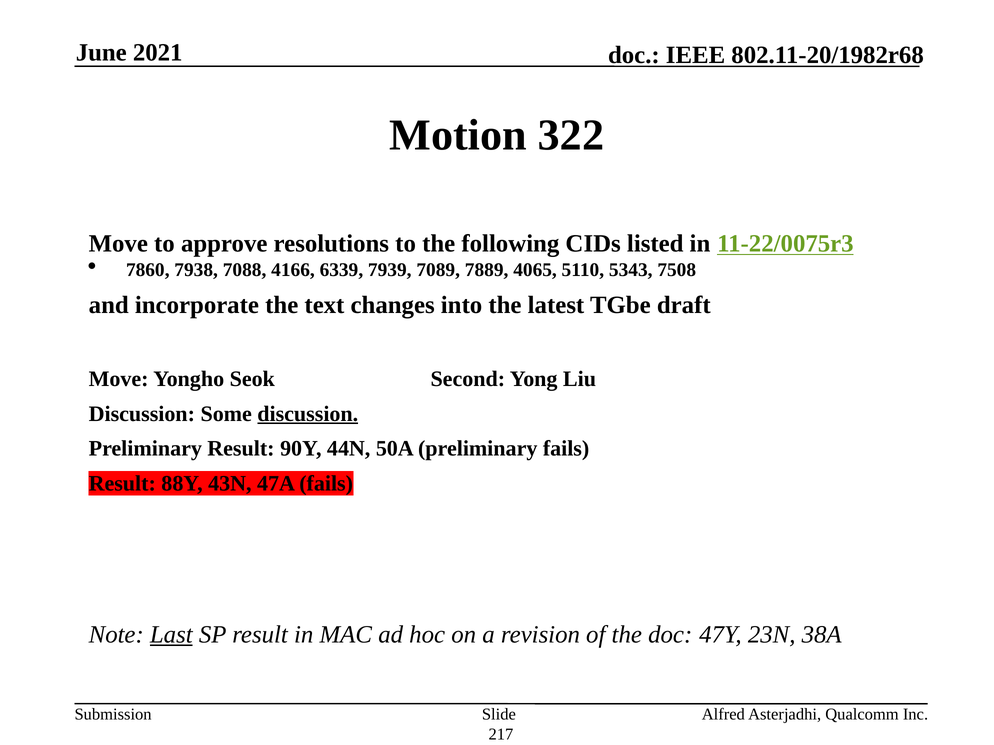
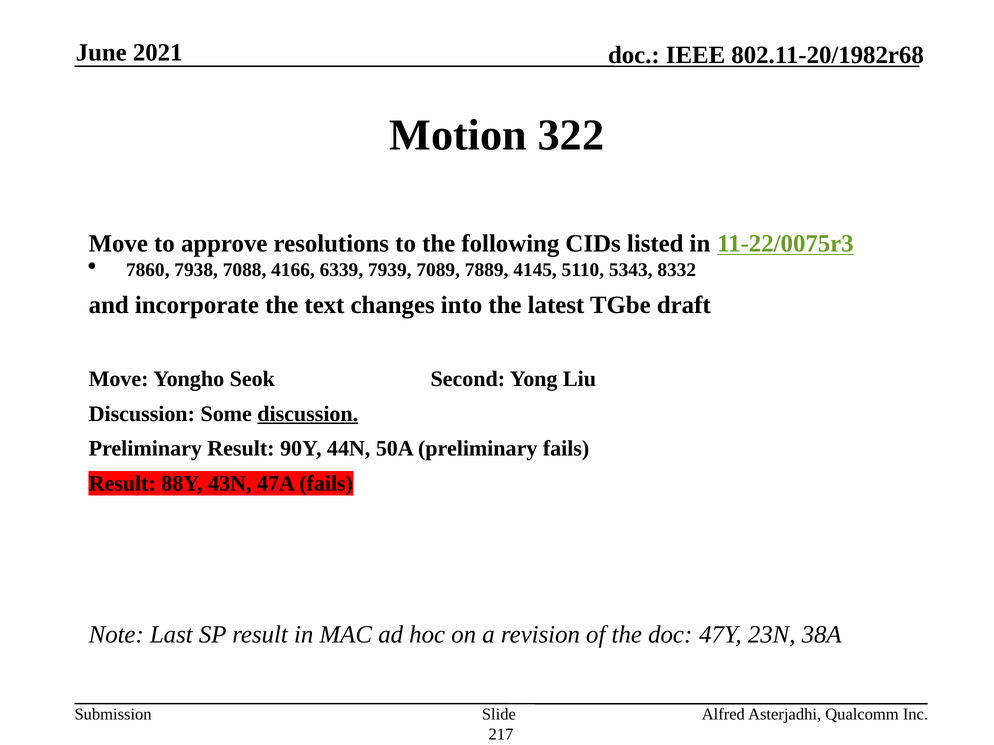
4065: 4065 -> 4145 (535, 270)
7508: 7508 -> 8332 (677, 270)
Last underline: present -> none (171, 635)
